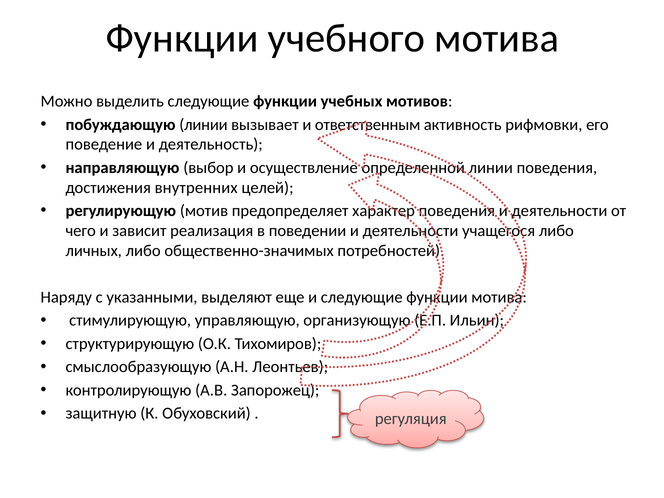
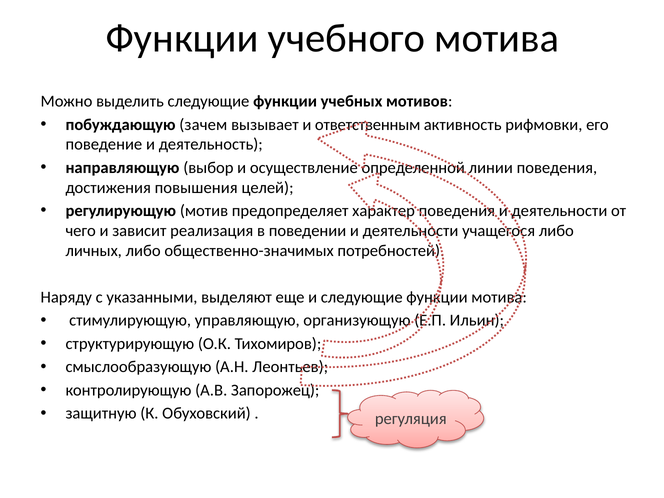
побуждающую линии: линии -> зачем (203, 125)
внутренних: внутренних -> повышения (196, 188)
